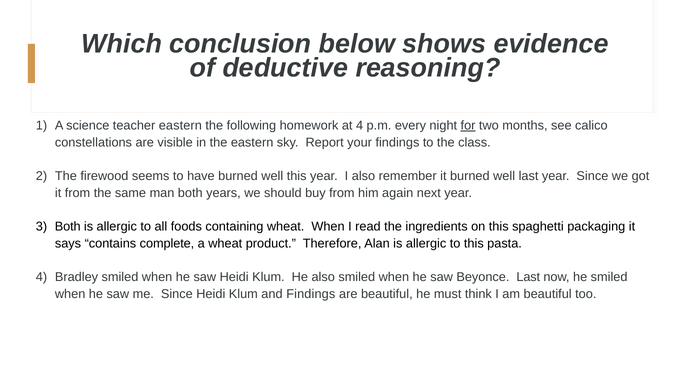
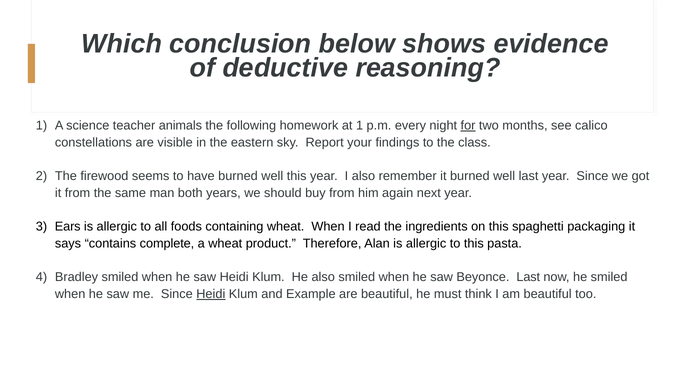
teacher eastern: eastern -> animals (180, 125)
at 4: 4 -> 1 (360, 125)
Both: Both -> Ears (68, 227)
Heidi underline: none -> present (211, 294)
and Findings: Findings -> Example (311, 294)
